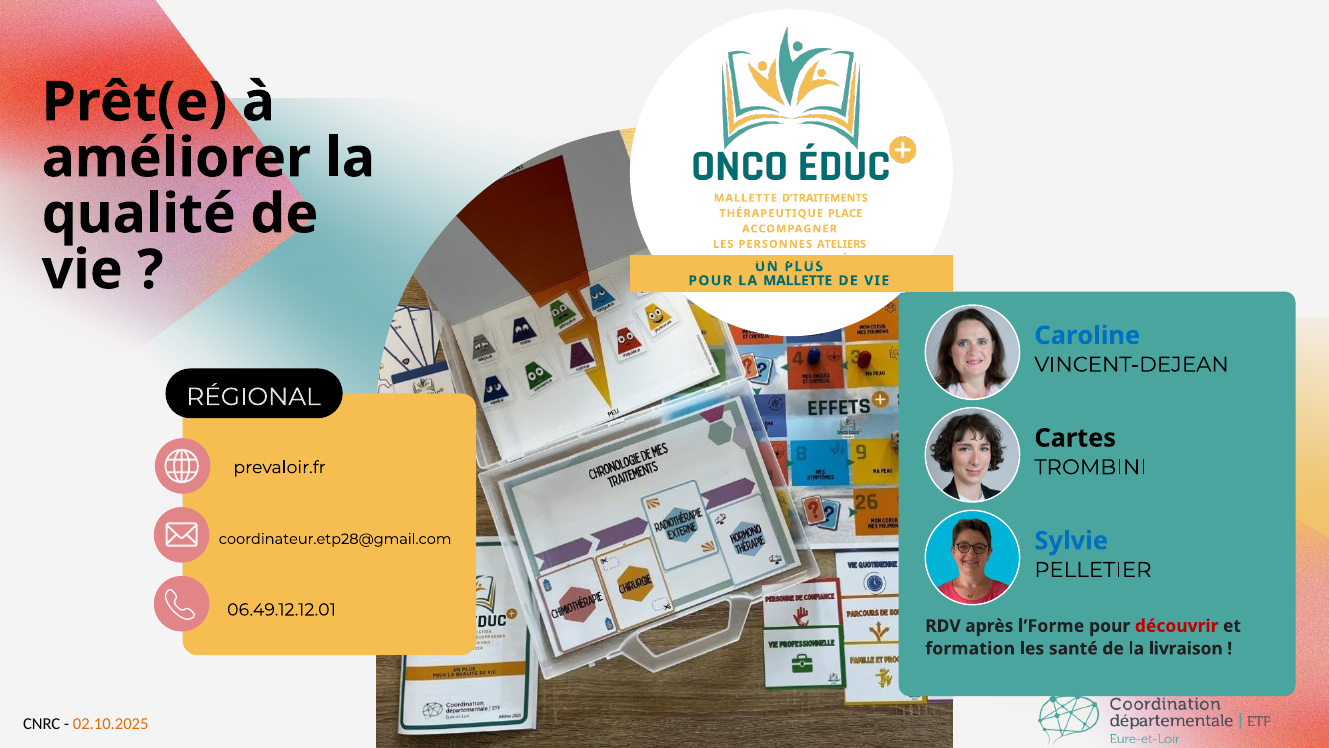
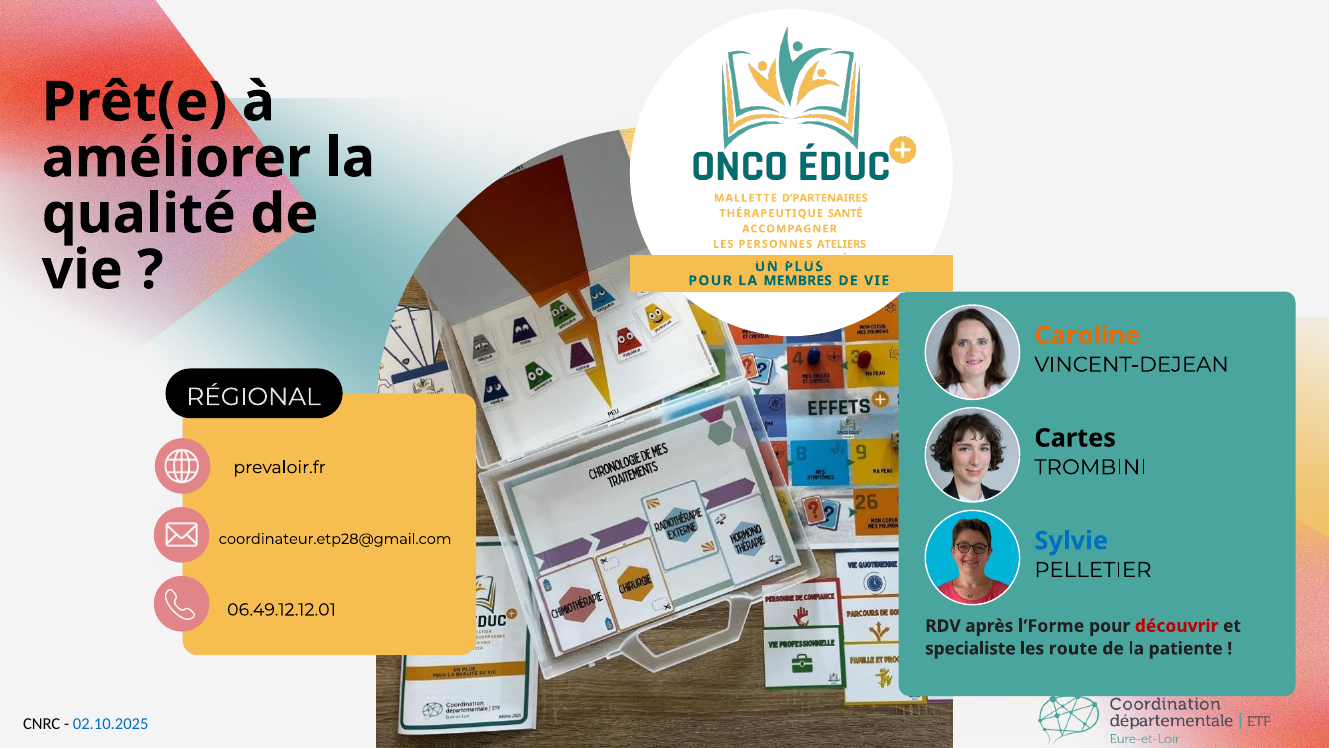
D’TRAITEMENTS: D’TRAITEMENTS -> D’PARTENAIRES (825, 198)
PLACE: PLACE -> SANTÉ (845, 213)
LA MALLETTE: MALLETTE -> MEMBRES (798, 280)
Caroline colour: blue -> orange (1087, 335)
formation: formation -> specialiste (970, 648)
santé: santé -> route (1073, 648)
livraison: livraison -> patiente (1186, 648)
02.10.2025 colour: orange -> blue (111, 724)
